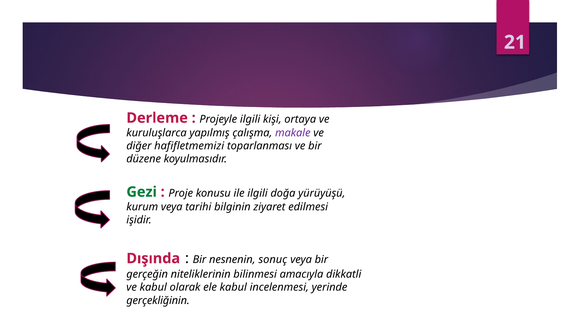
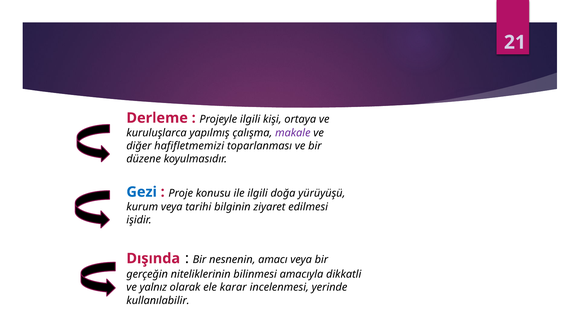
Gezi colour: green -> blue (142, 192)
sonuç: sonuç -> amacı (273, 260)
ve kabul: kabul -> yalnız (153, 288)
ele kabul: kabul -> karar (233, 288)
gerçekliğinin: gerçekliğinin -> kullanılabilir (158, 301)
